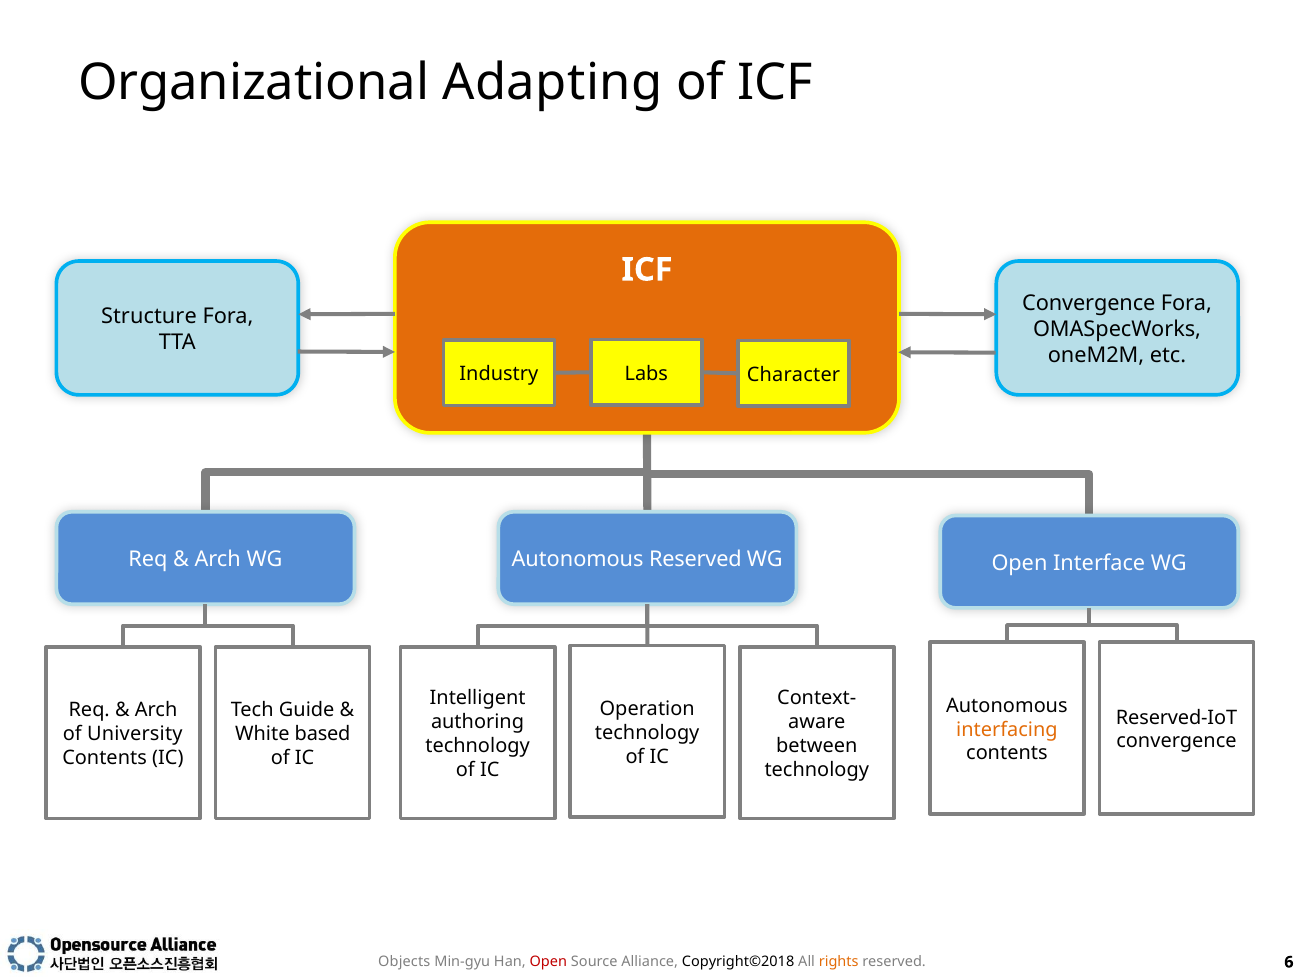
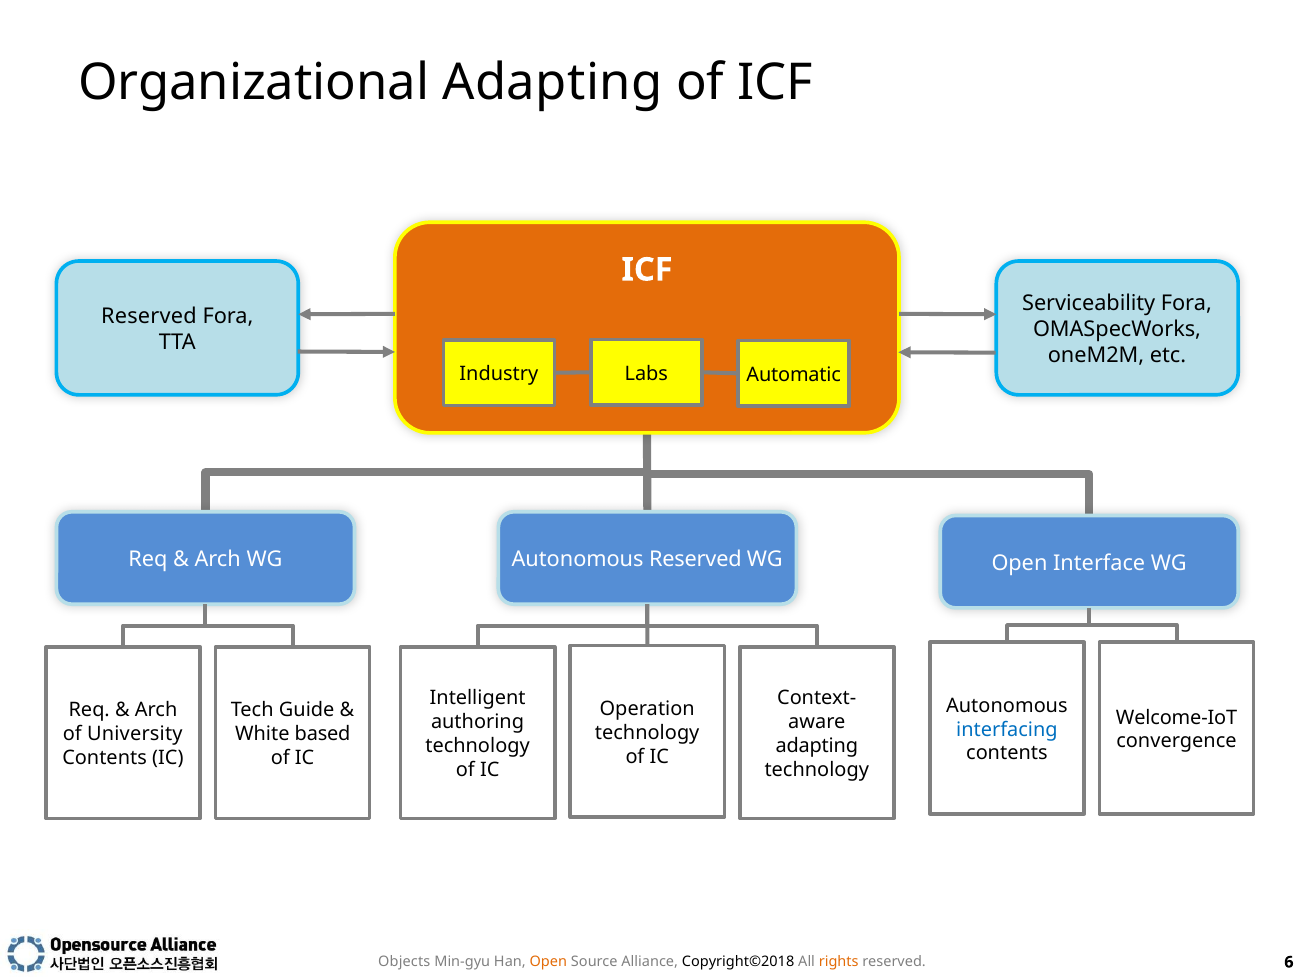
Convergence: Convergence -> Serviceability (1089, 303)
Structure: Structure -> Reserved (149, 316)
Character: Character -> Automatic (794, 375)
Reserved-IoT: Reserved-IoT -> Welcome-IoT (1177, 717)
interfacing colour: orange -> blue (1007, 729)
between: between -> adapting (817, 746)
Open colour: red -> orange (548, 962)
